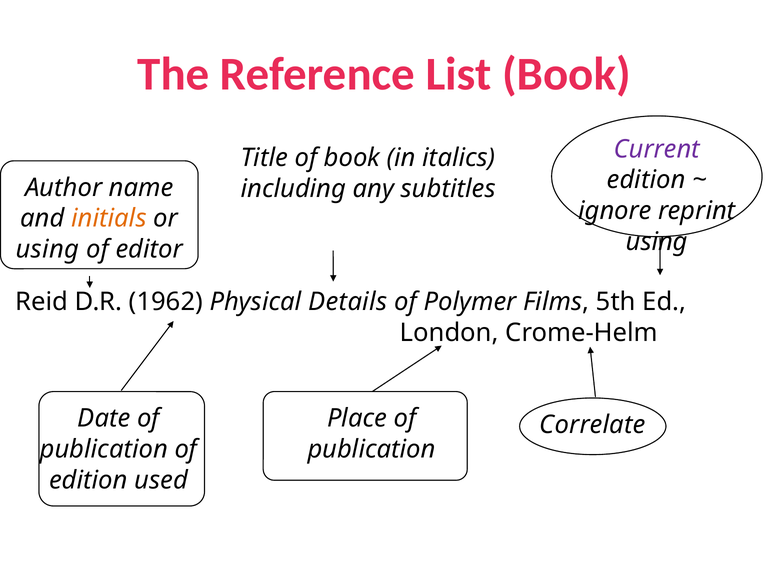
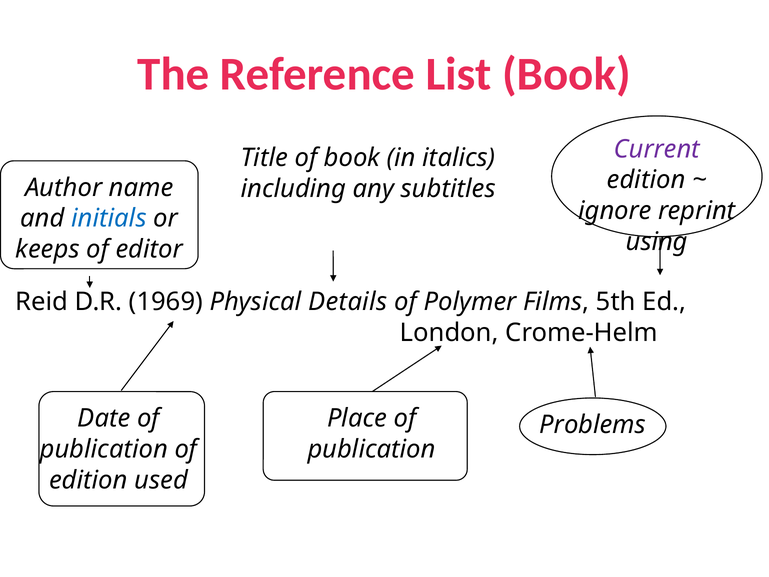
initials colour: orange -> blue (109, 218)
using: using -> keeps (47, 249)
1962: 1962 -> 1969 (166, 302)
Correlate: Correlate -> Problems (593, 425)
